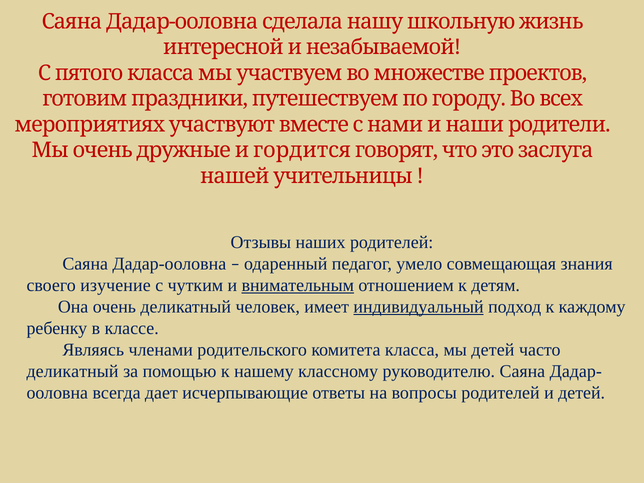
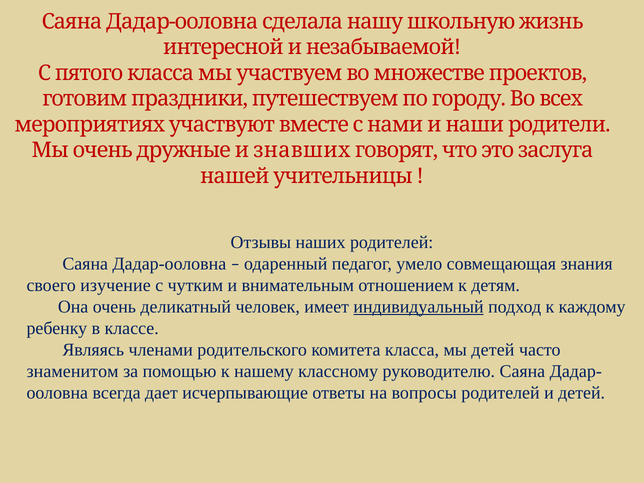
гордится: гордится -> знавших (302, 150)
внимательным underline: present -> none (298, 285)
деликатный: деликатный -> знаменитом (73, 371)
